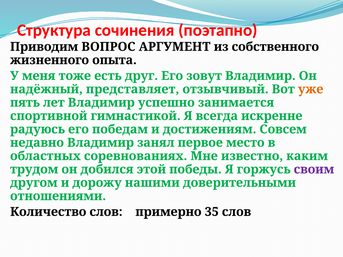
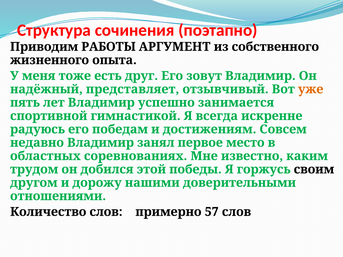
ВОПРОС: ВОПРОС -> РАБОТЫ (109, 47)
своим colour: purple -> black (314, 170)
35: 35 -> 57 (212, 212)
